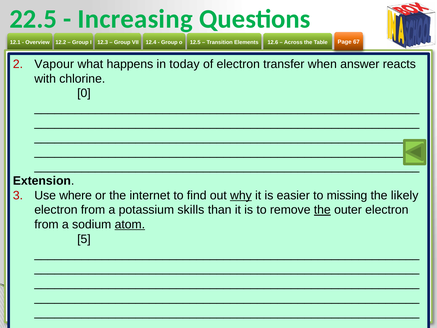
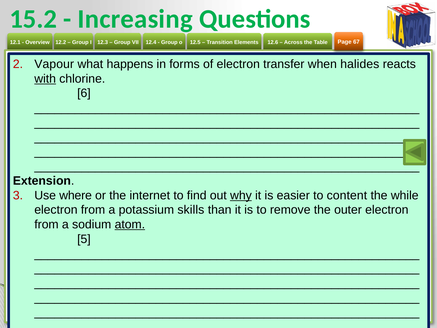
22.5: 22.5 -> 15.2 (33, 19)
today: today -> forms (185, 64)
answer: answer -> halides (360, 64)
with underline: none -> present (45, 79)
0: 0 -> 6 (84, 93)
missing: missing -> content (347, 195)
likely: likely -> while (405, 195)
the underline: present -> none (322, 210)
